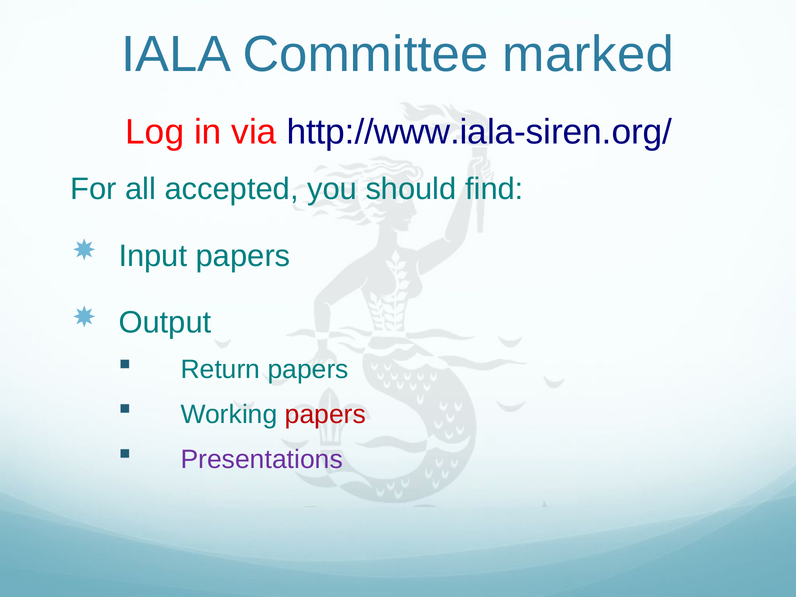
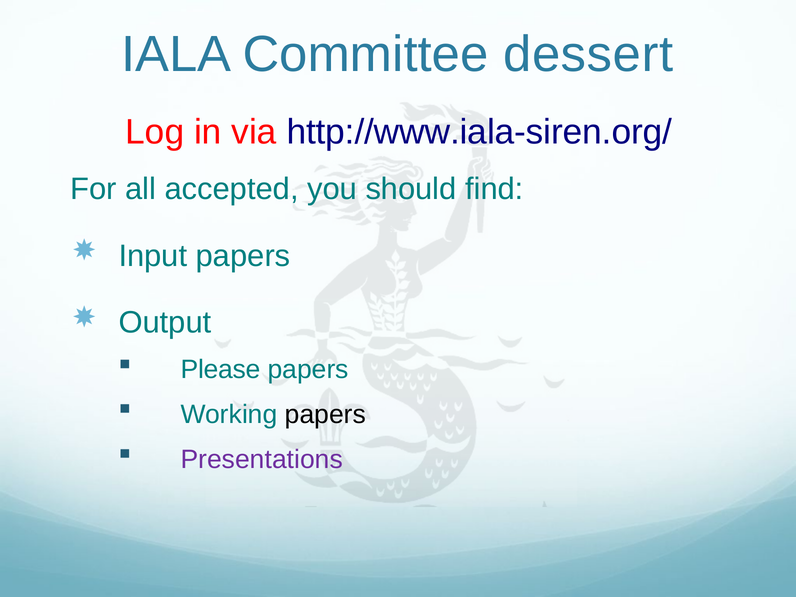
marked: marked -> dessert (588, 55)
Return: Return -> Please (221, 370)
papers colour: red -> black (325, 414)
